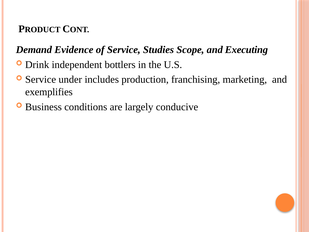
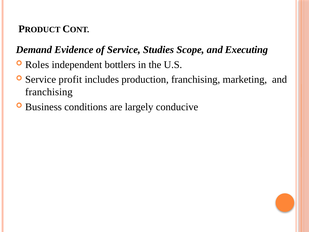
Drink: Drink -> Roles (37, 65)
under: under -> profit (70, 80)
exemplifies: exemplifies -> franchising (49, 92)
